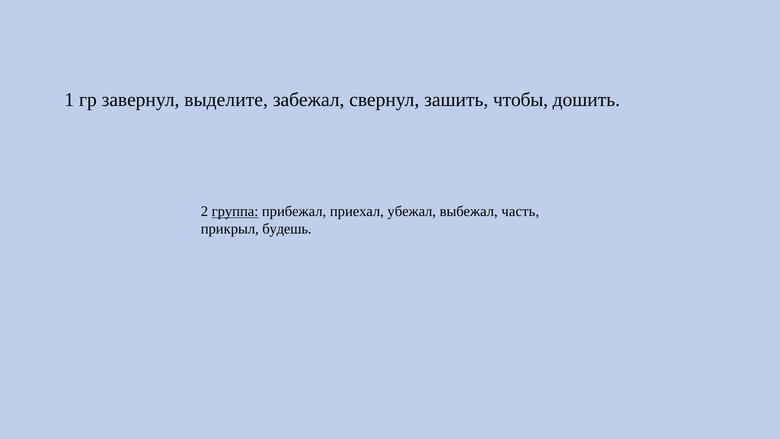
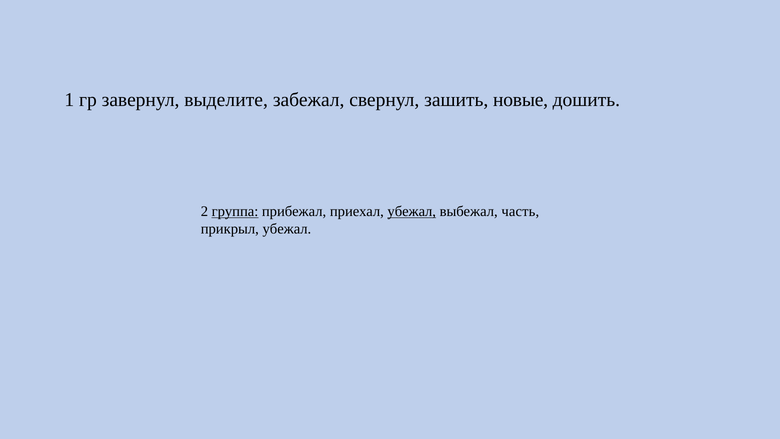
чтобы: чтобы -> новые (521, 100)
убежал underline: none -> present (412, 211)
прикрыл будешь: будешь -> убежал (287, 229)
